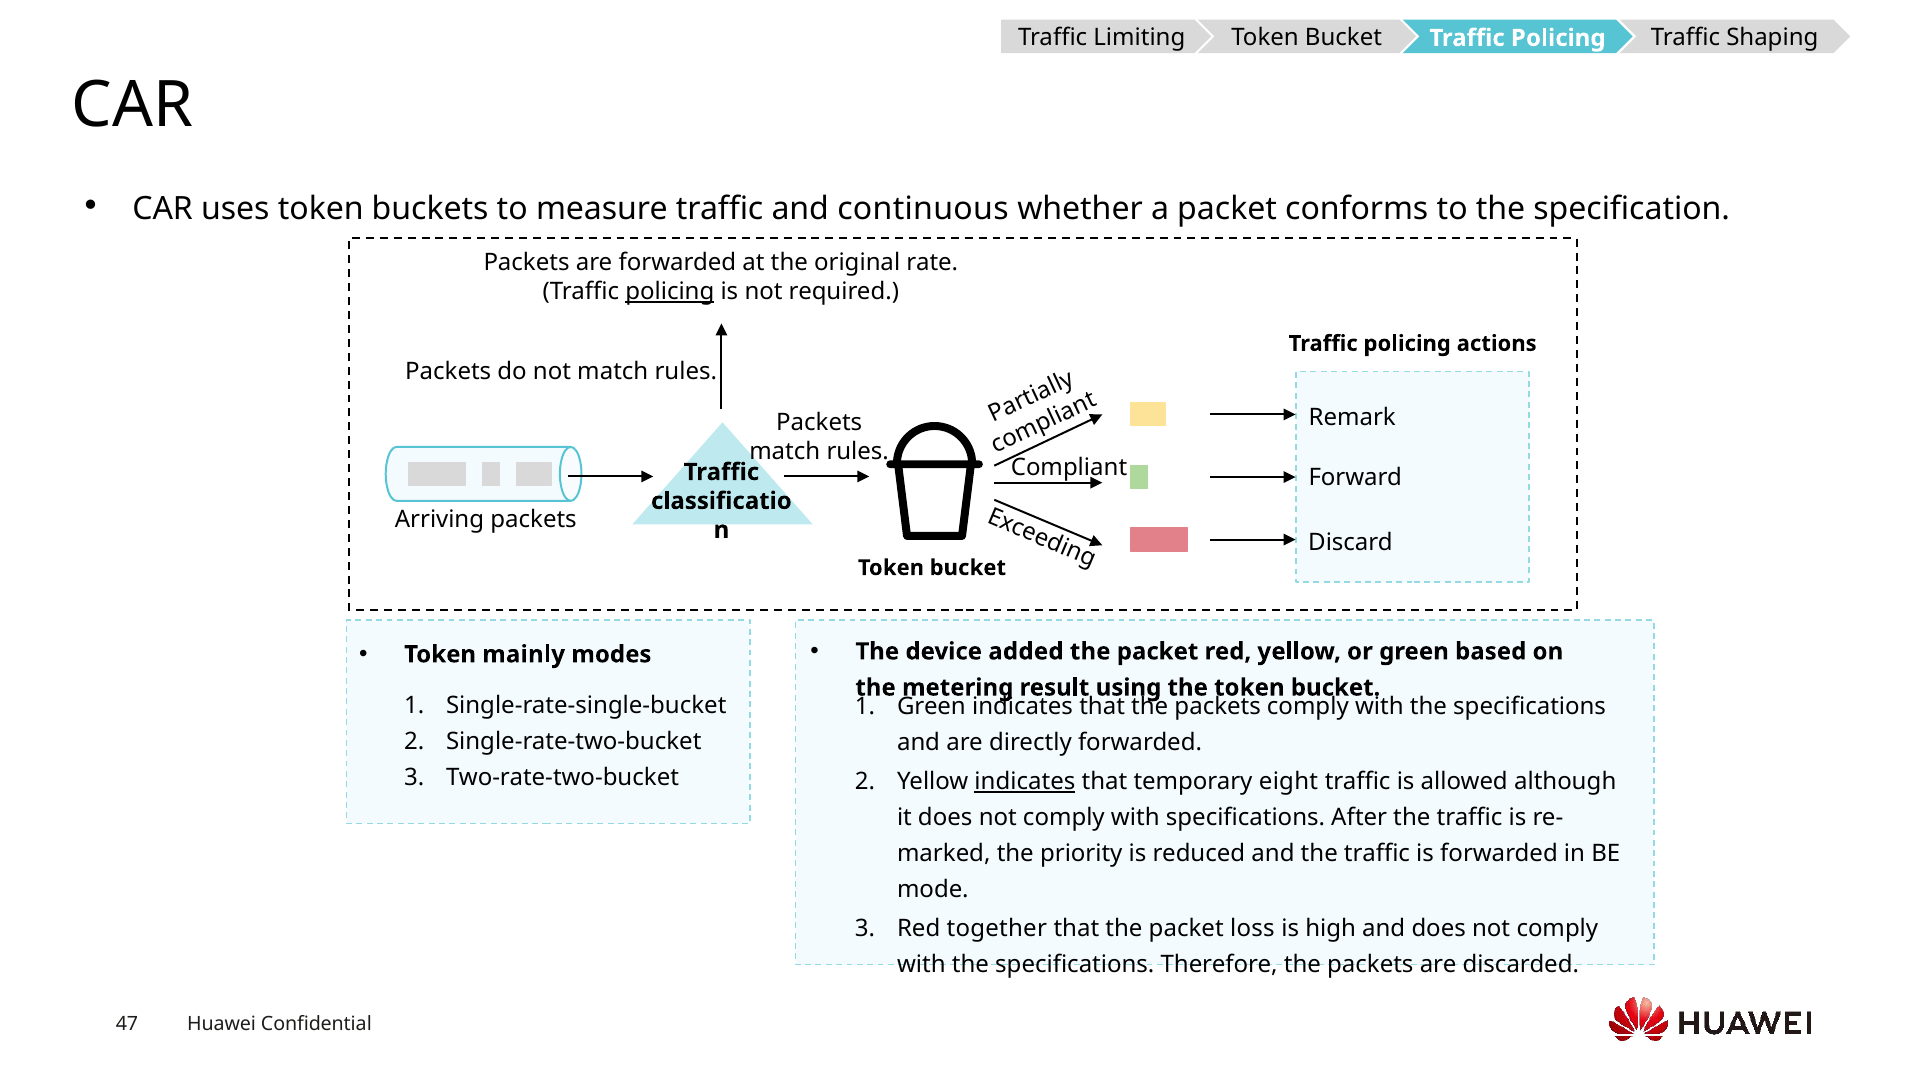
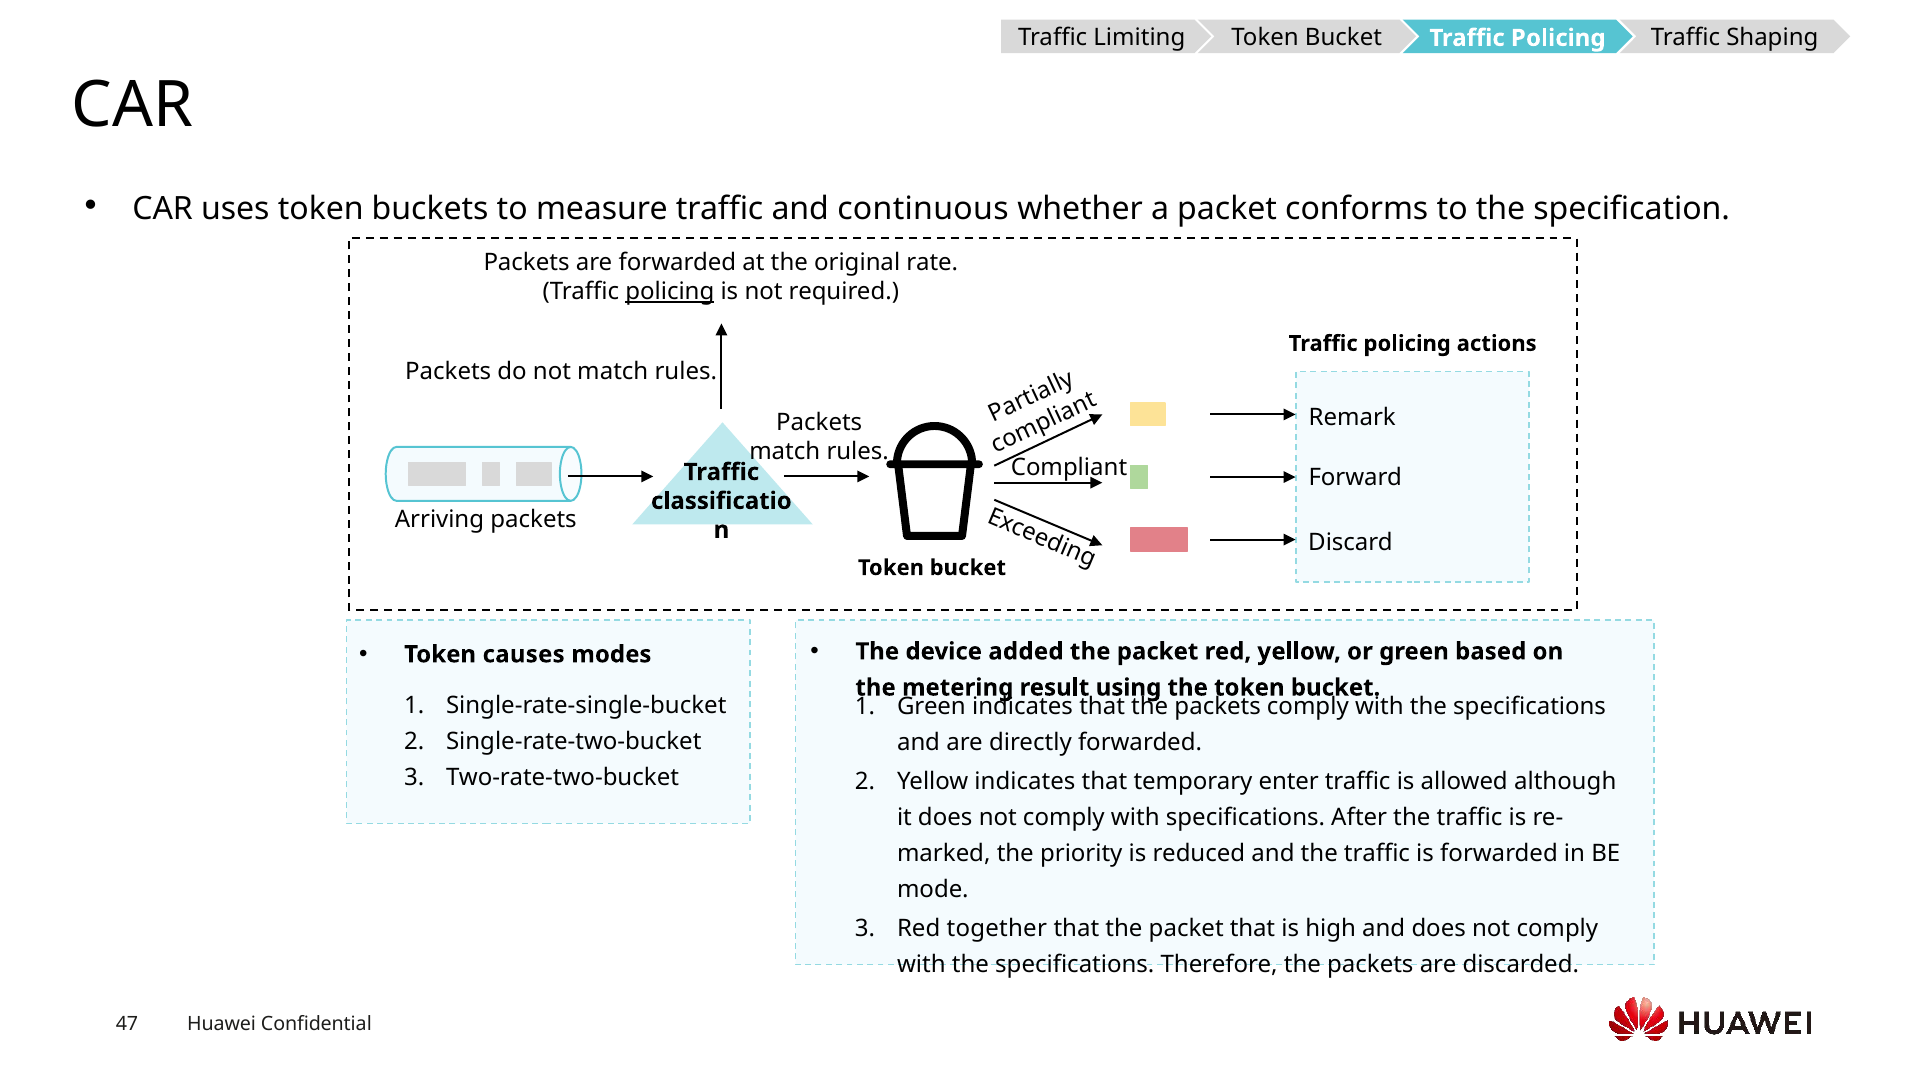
mainly: mainly -> causes (524, 654)
indicates underline: present -> none (1025, 782)
eight: eight -> enter (1289, 782)
packet loss: loss -> that (1253, 928)
